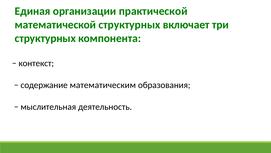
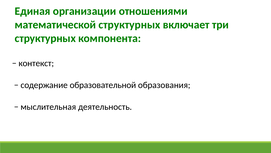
практической: практической -> отношениями (153, 11)
математическим: математическим -> образовательной (103, 85)
